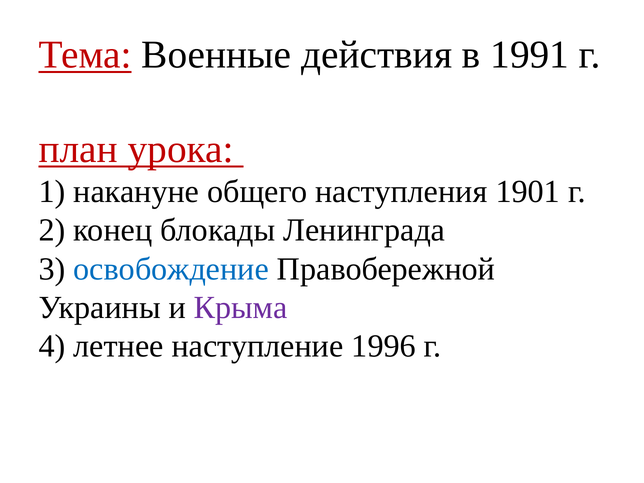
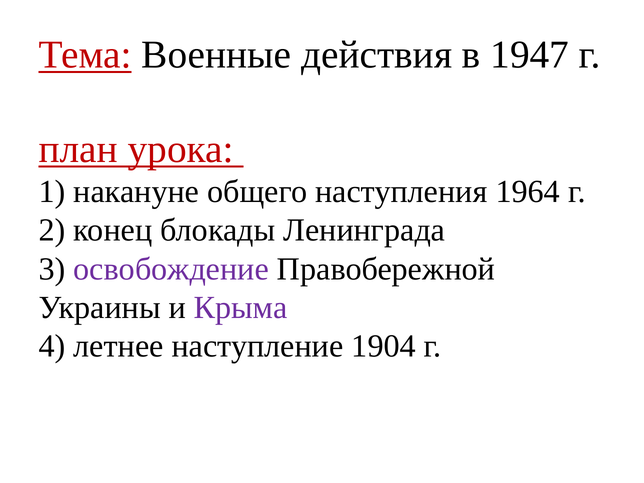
1991: 1991 -> 1947 (530, 55)
1901: 1901 -> 1964 (528, 192)
освобождение colour: blue -> purple (171, 269)
1996: 1996 -> 1904 (384, 346)
